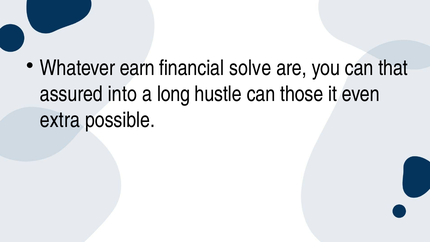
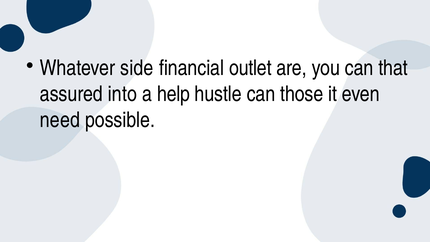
earn: earn -> side (137, 68)
solve: solve -> outlet (250, 68)
long: long -> help (173, 94)
extra: extra -> need (60, 120)
